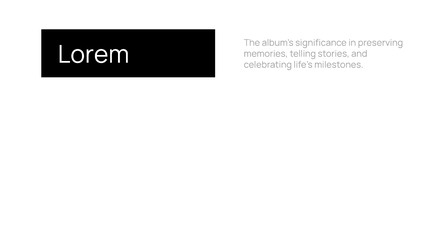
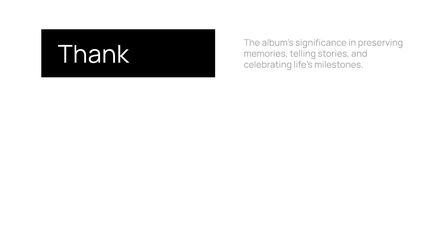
Lorem: Lorem -> Thank (93, 55)
